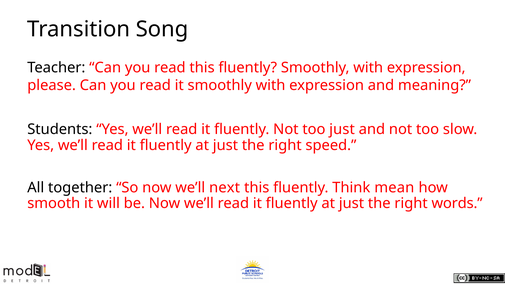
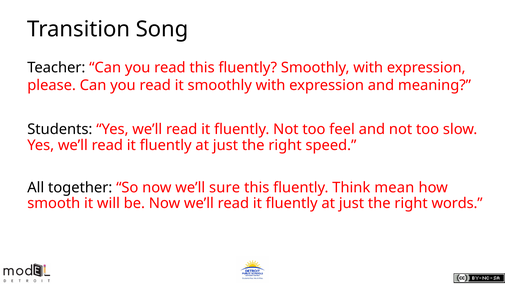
too just: just -> feel (342, 129)
next: next -> sure (225, 188)
